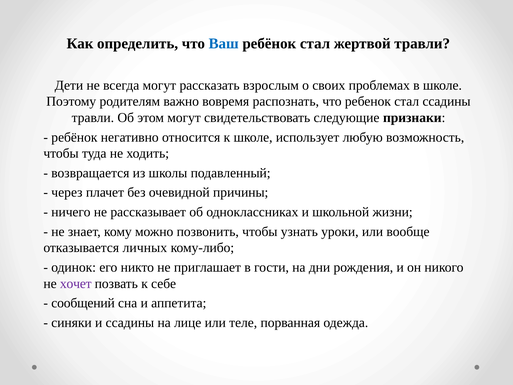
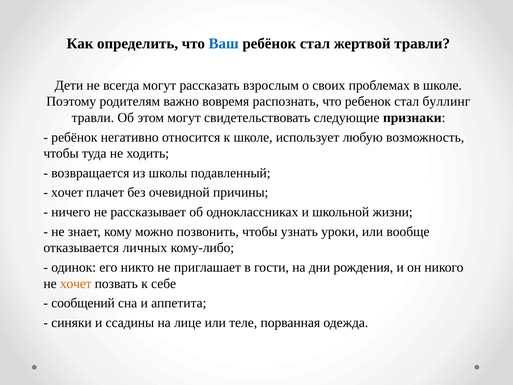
стал ссадины: ссадины -> буллинг (446, 101)
через: через -> хочет (67, 192)
хочет colour: purple -> orange (76, 283)
